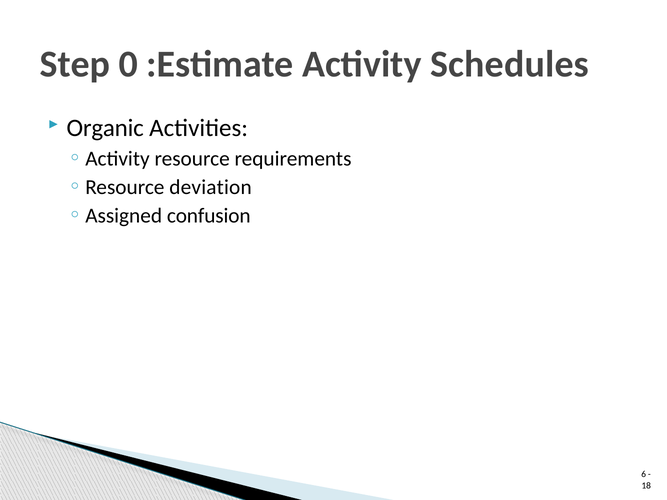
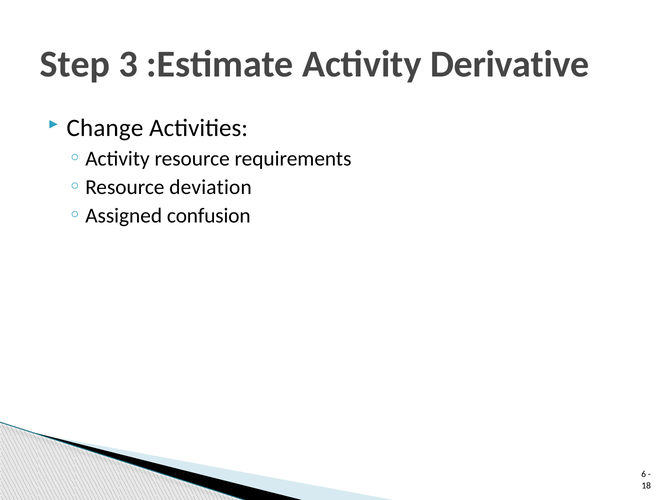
0: 0 -> 3 (128, 64)
Schedules: Schedules -> Derivative (510, 64)
Organic: Organic -> Change (105, 128)
